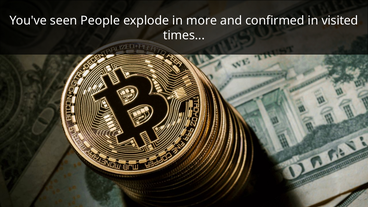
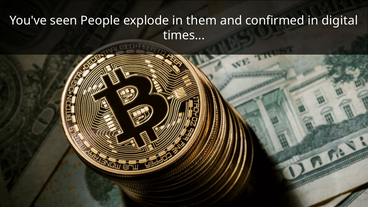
more: more -> them (201, 21)
visited: visited -> digital (340, 21)
